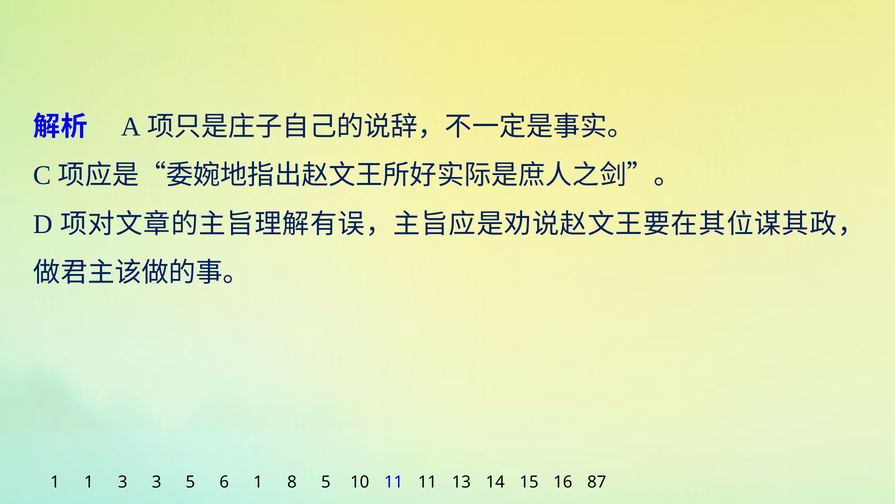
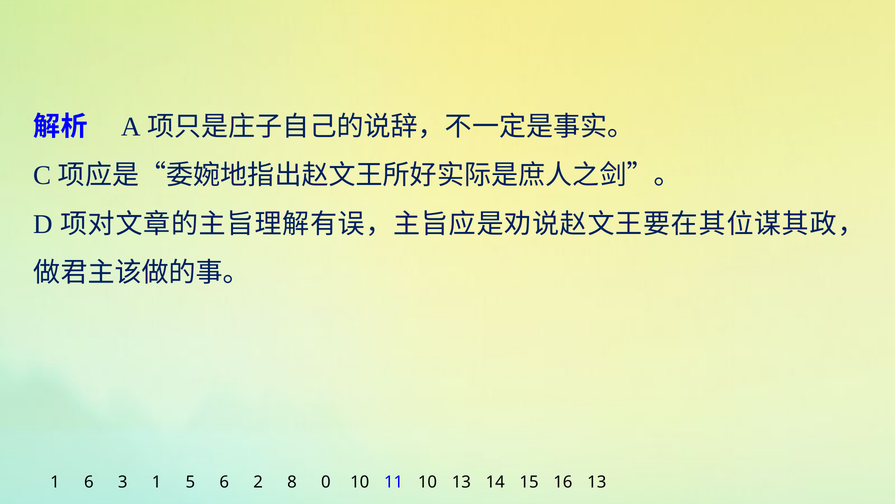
1 1: 1 -> 6 (89, 482)
3 3: 3 -> 1 (157, 482)
6 1: 1 -> 2 (258, 482)
8 5: 5 -> 0 (326, 482)
10 11: 11 -> 10 (427, 482)
16 87: 87 -> 13 (597, 482)
